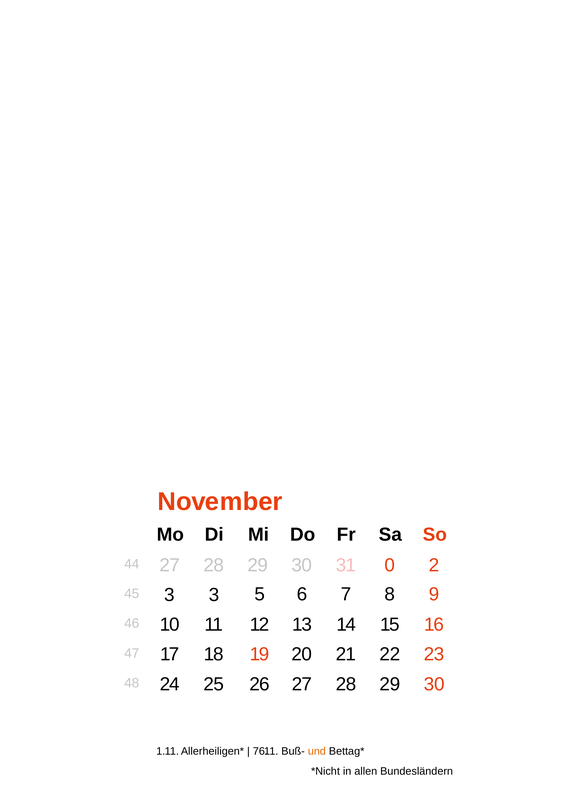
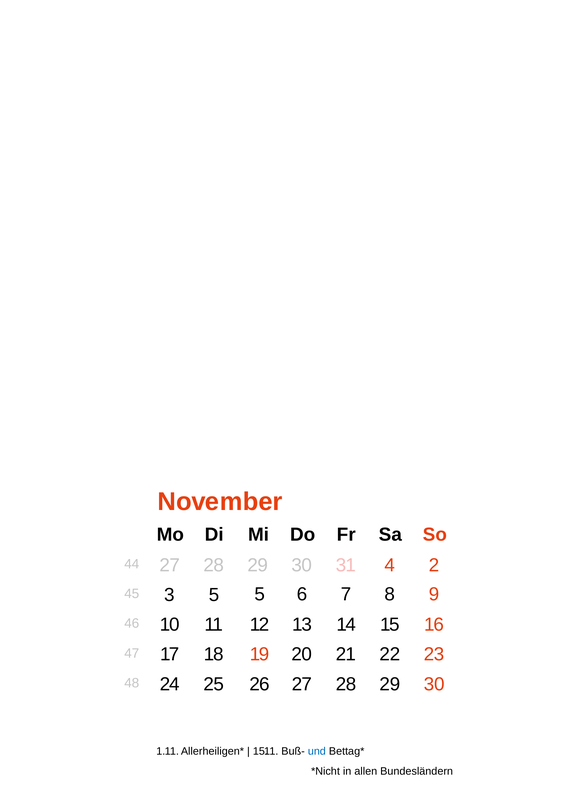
0: 0 -> 4 (390, 565)
3 3: 3 -> 5 (214, 594)
76: 76 -> 15 (260, 750)
und colour: orange -> blue (317, 750)
